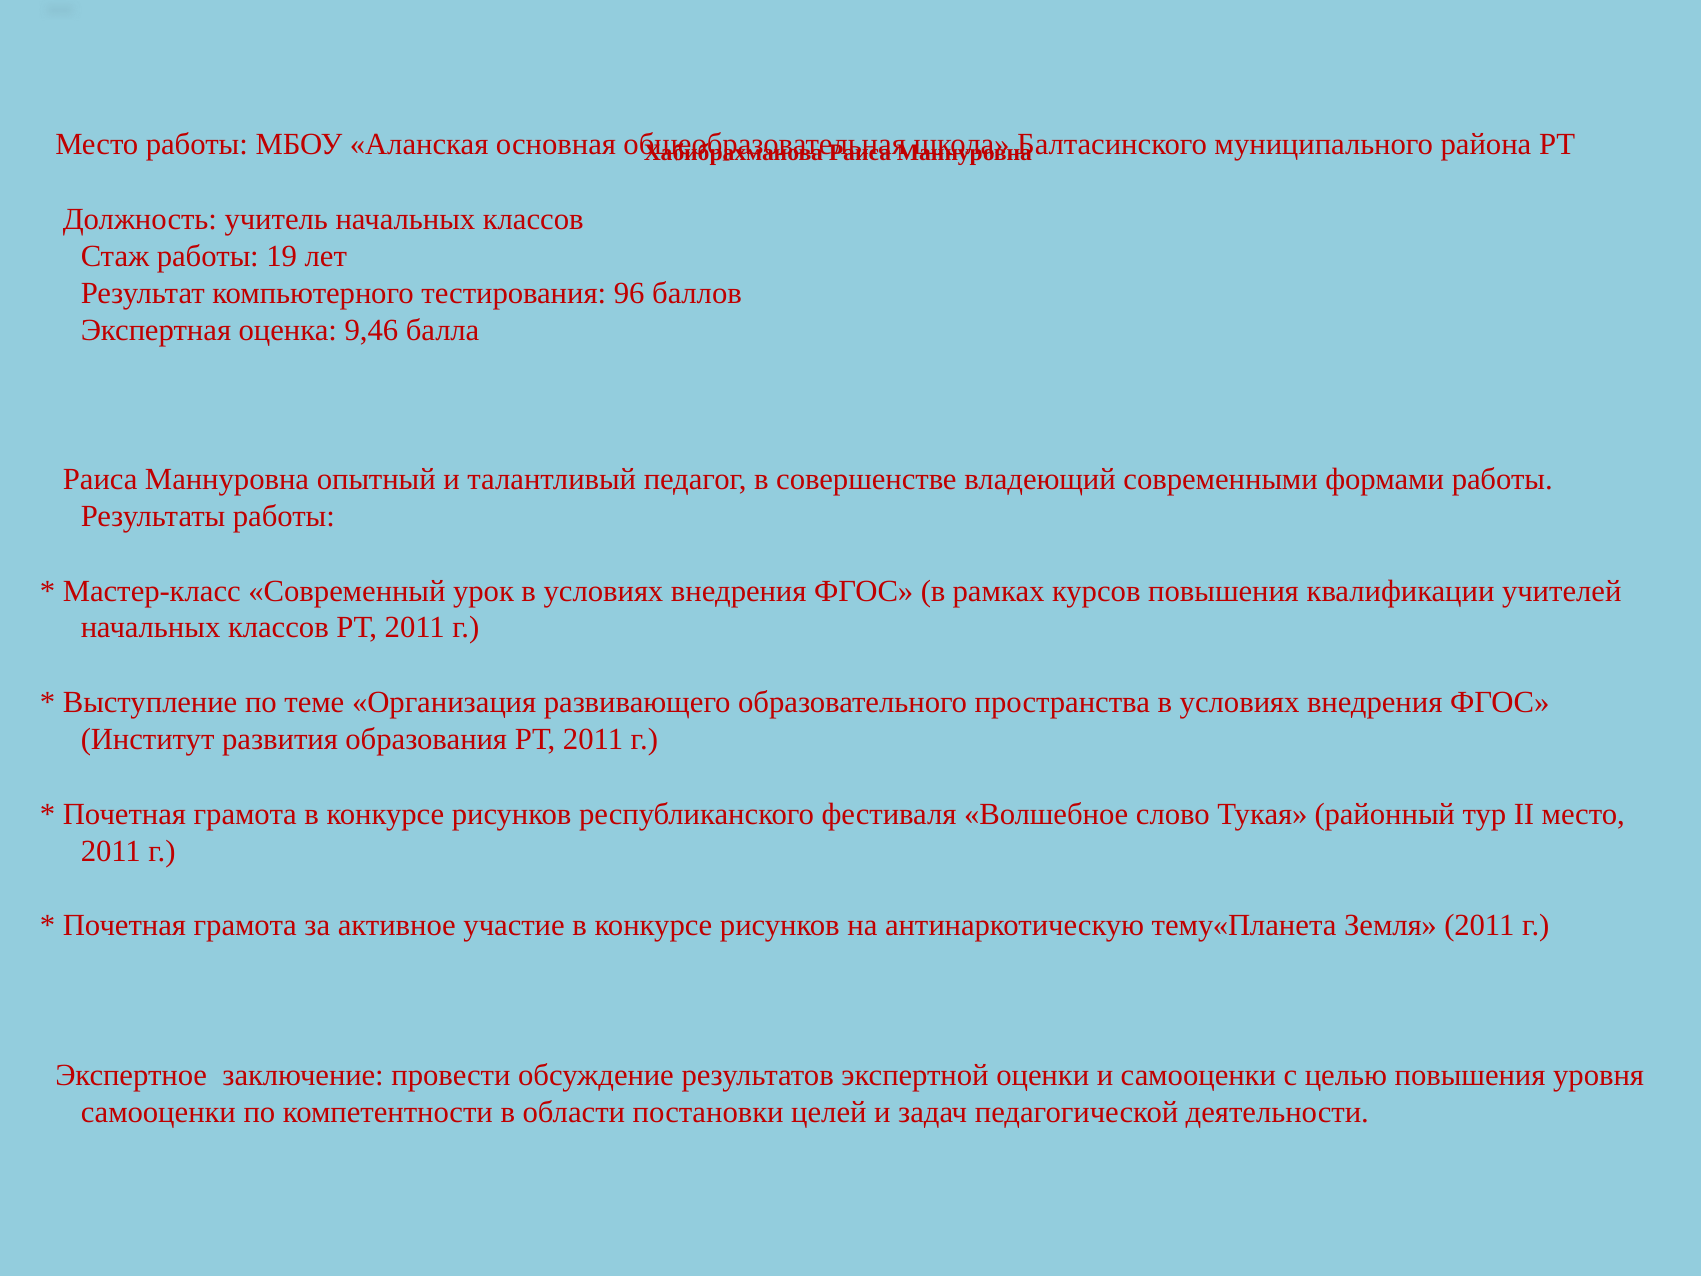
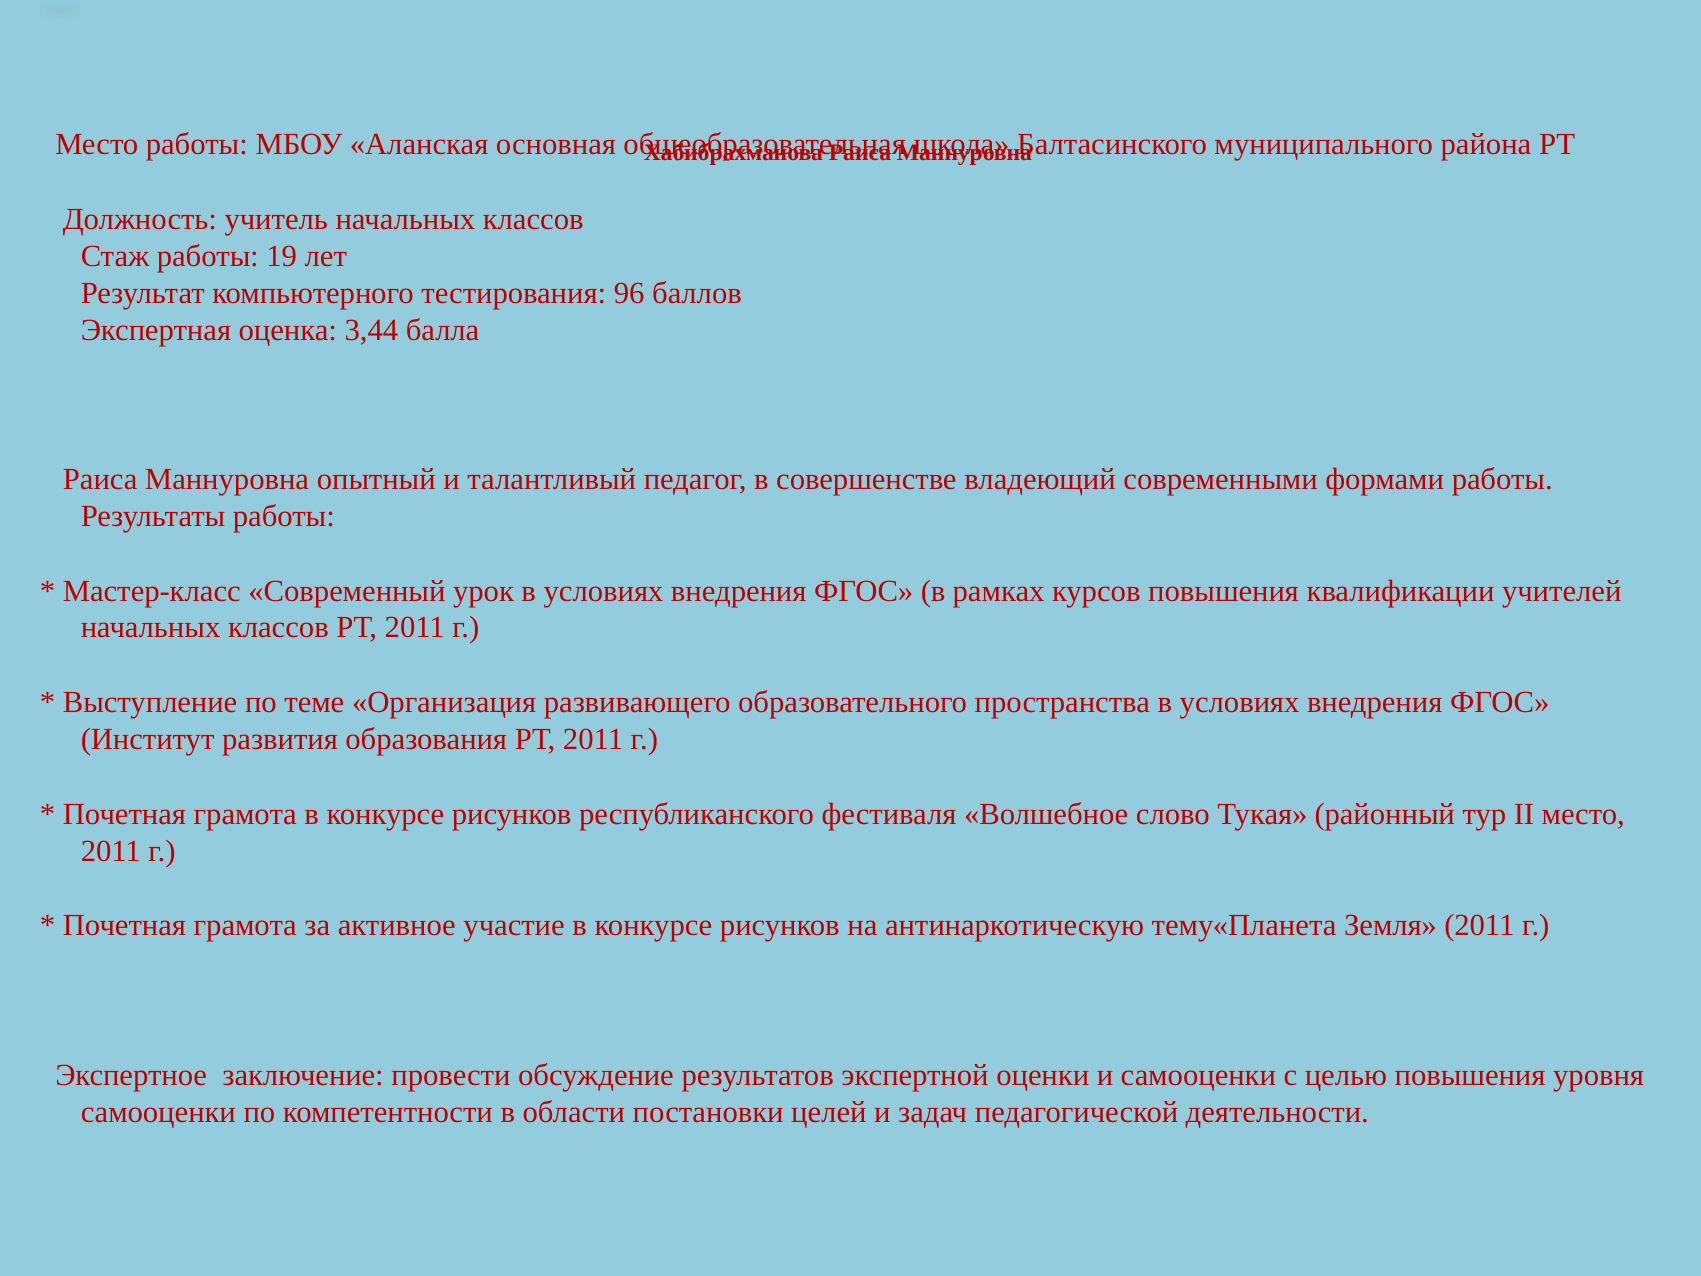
9,46: 9,46 -> 3,44 (371, 330)
